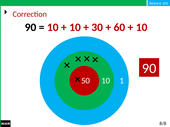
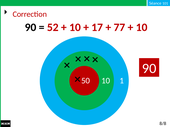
10: 10 -> 52 (53, 27)
30: 30 -> 17 (97, 27)
60: 60 -> 77 (119, 27)
